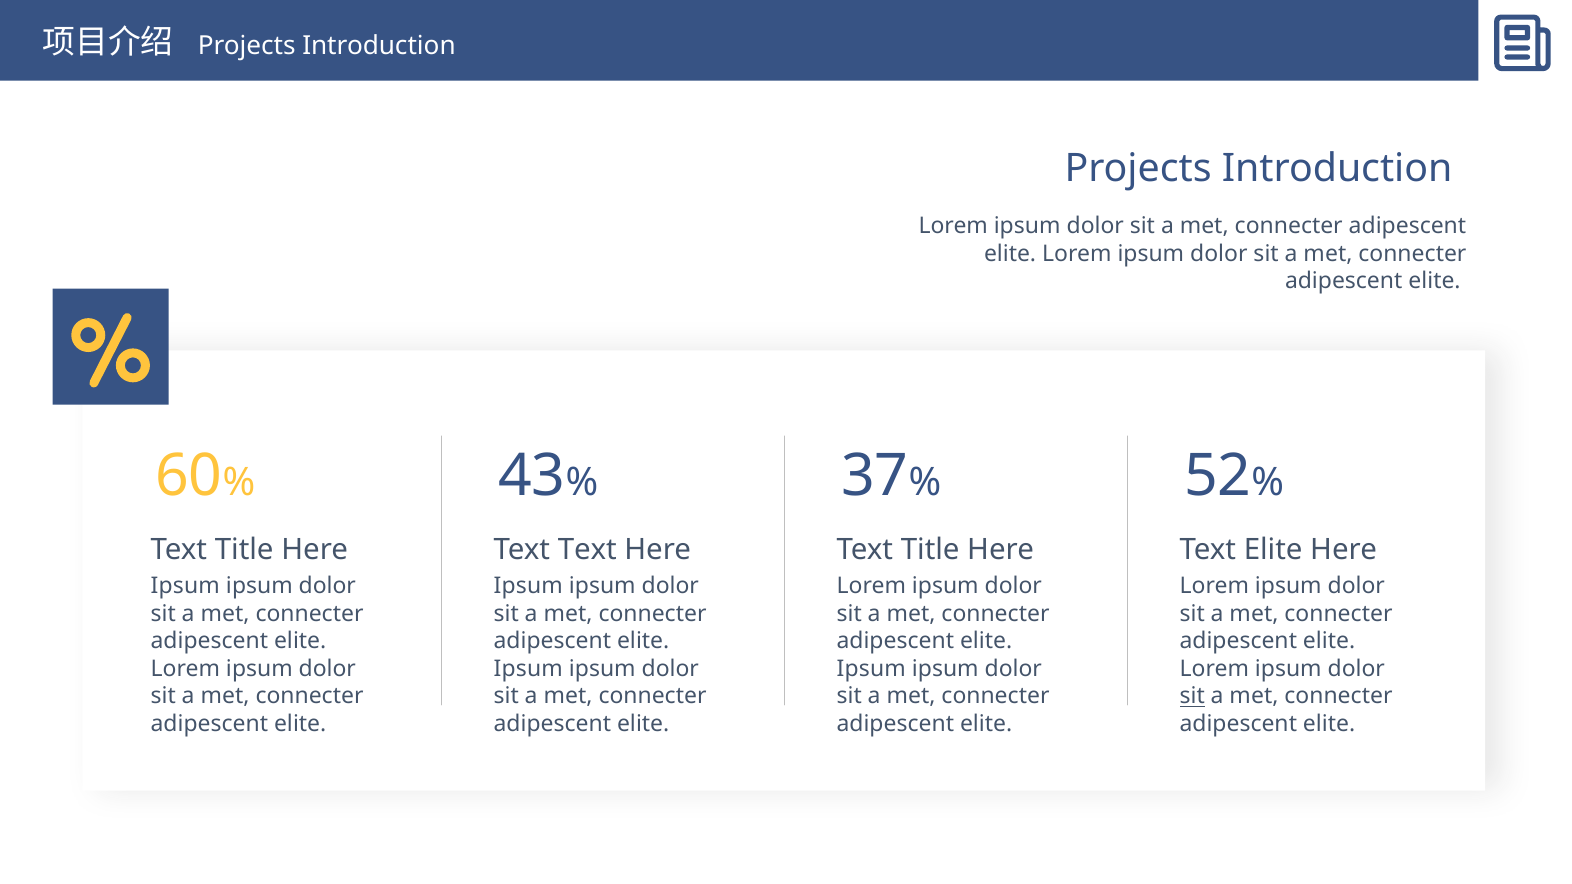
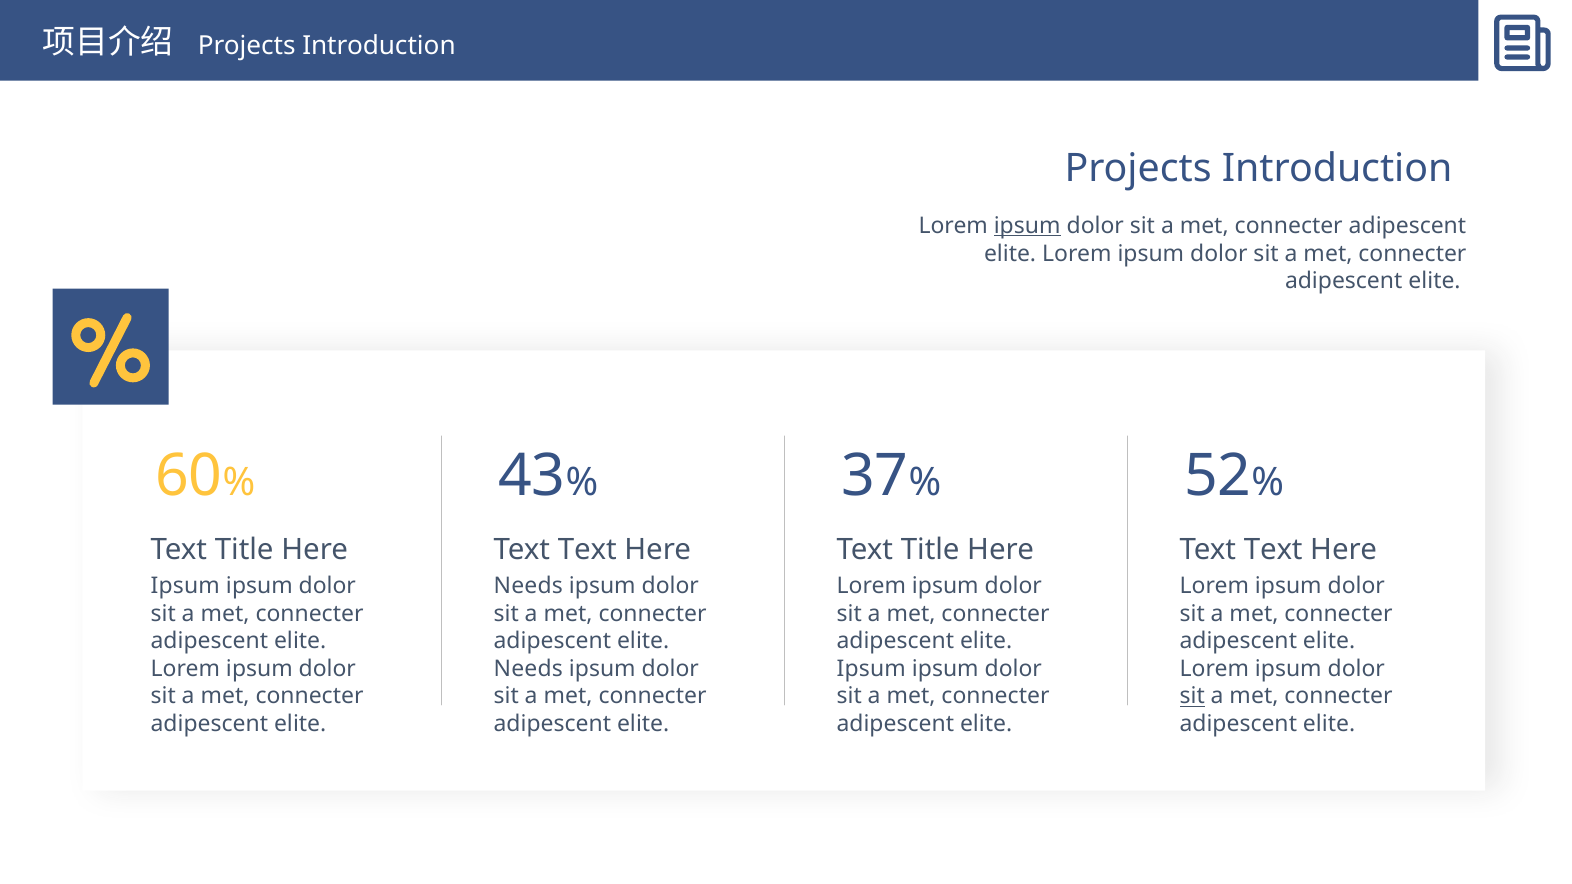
ipsum underline: none -> present (1027, 226)
Elite: Elite -> Text (1273, 550)
Ipsum: Ipsum -> Needs (528, 587)
Ipsum: Ipsum -> Needs (528, 669)
